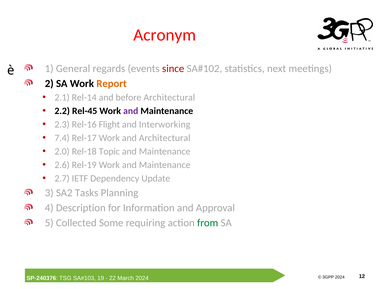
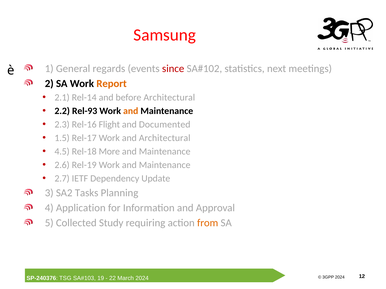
Acronym: Acronym -> Samsung (165, 35)
Rel-45: Rel-45 -> Rel-93 (85, 111)
and colour: purple -> orange (131, 111)
Interworking: Interworking -> Documented (165, 125)
7.4: 7.4 -> 1.5 (62, 138)
2.0: 2.0 -> 4.5 (62, 152)
Topic: Topic -> More (109, 152)
Description: Description -> Application (81, 208)
Some: Some -> Study (111, 223)
from colour: green -> orange (208, 223)
